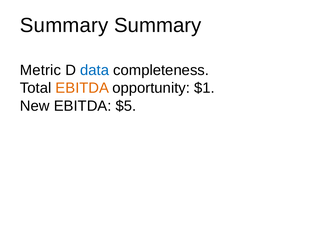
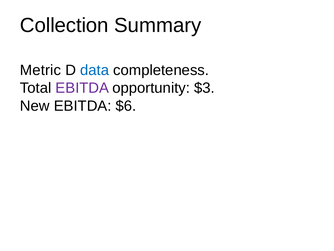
Summary: Summary -> Collection (64, 25)
EBITDA colour: orange -> purple (82, 88)
$1: $1 -> $3 (204, 88)
$5: $5 -> $6 (126, 106)
